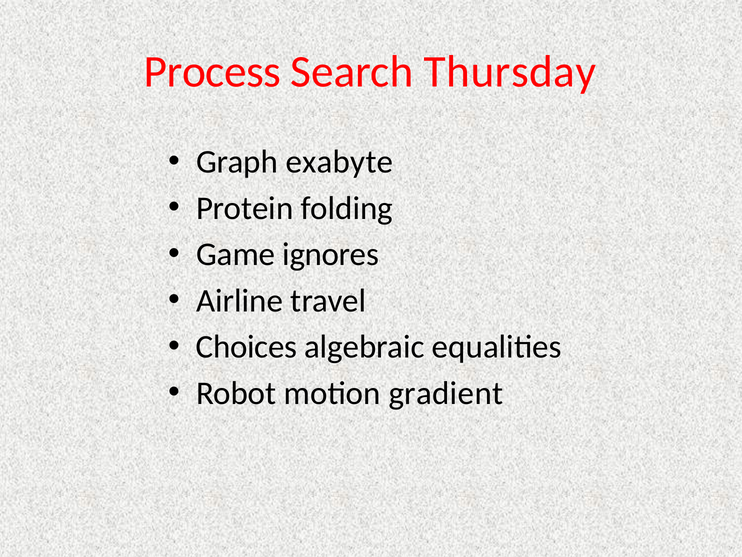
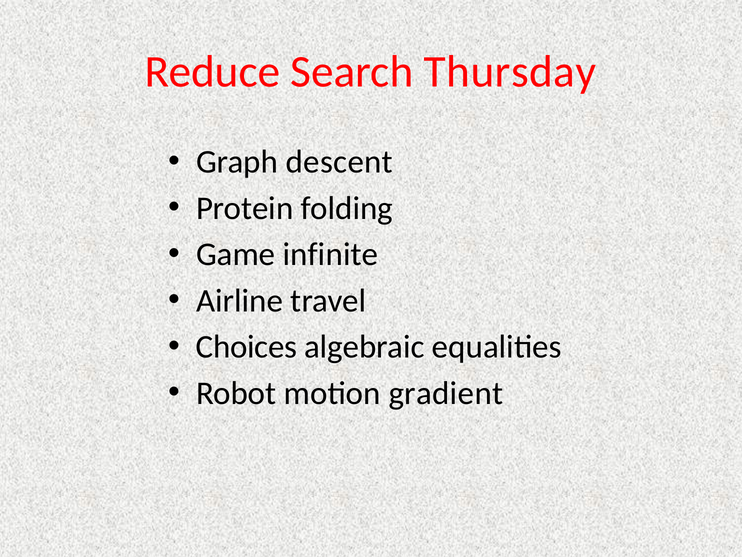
Process: Process -> Reduce (212, 72)
exabyte: exabyte -> descent (339, 162)
ignores: ignores -> infinite (330, 254)
